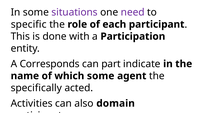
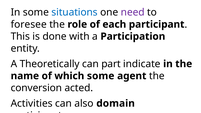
situations colour: purple -> blue (75, 12)
specific: specific -> foresee (29, 24)
Corresponds: Corresponds -> Theoretically (50, 64)
specifically: specifically -> conversion (36, 88)
